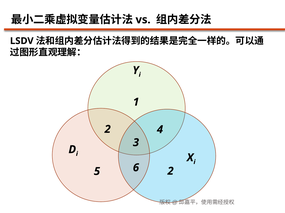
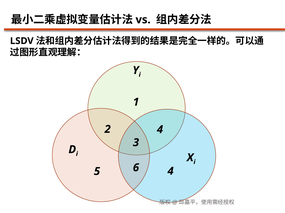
6 2: 2 -> 4 (171, 172)
